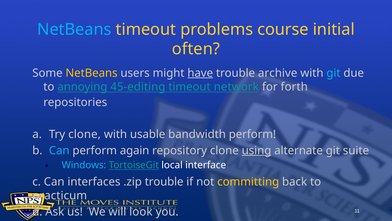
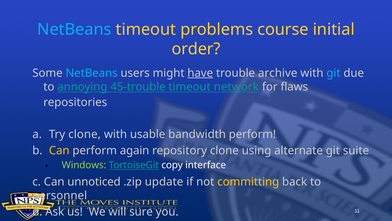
often: often -> order (196, 49)
NetBeans colour: yellow -> light blue (92, 73)
45-editing: 45-editing -> 45-trouble (138, 87)
forth: forth -> flaws (294, 87)
Can colour: light blue -> yellow (59, 150)
using underline: present -> none (256, 150)
Windows colour: light blue -> light green (84, 165)
local: local -> copy (172, 165)
interfaces: interfaces -> unnoticed (94, 182)
.zip trouble: trouble -> update (164, 182)
practicum: practicum -> personnel (60, 195)
look: look -> sure (141, 211)
